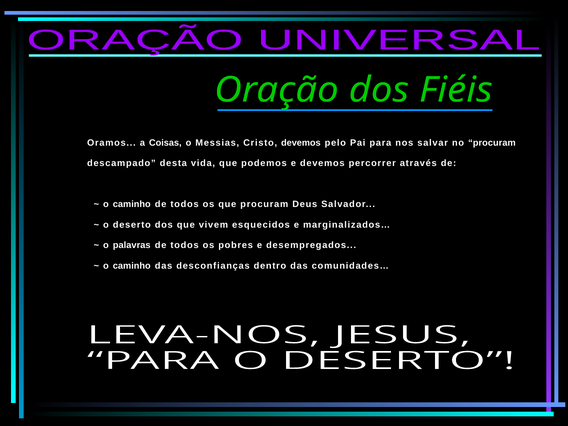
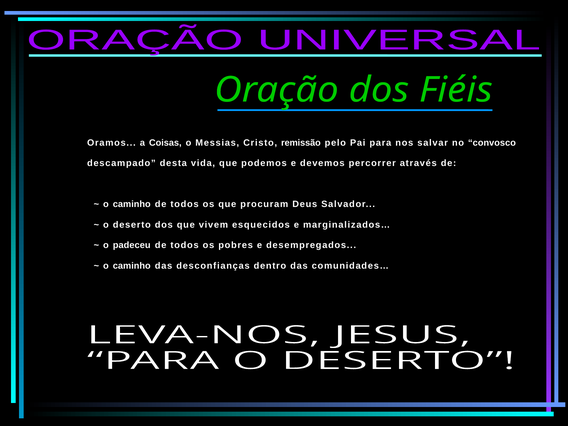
Cristo devemos: devemos -> remissão (301, 143)
no procuram: procuram -> convosco (492, 143)
palavras: palavras -> padeceu (132, 245)
